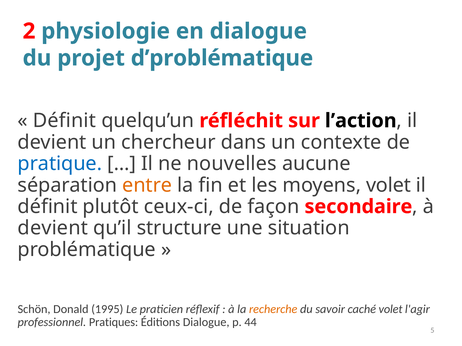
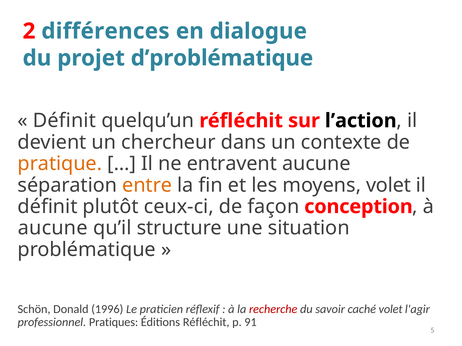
physiologie: physiologie -> différences (105, 31)
pratique colour: blue -> orange (60, 164)
nouvelles: nouvelles -> entravent (232, 164)
secondaire: secondaire -> conception (358, 207)
devient: devient -> aucune (53, 228)
1995: 1995 -> 1996 (107, 309)
recherche colour: orange -> red (273, 309)
Éditions Dialogue: Dialogue -> Réfléchit (206, 323)
44: 44 -> 91 (251, 323)
